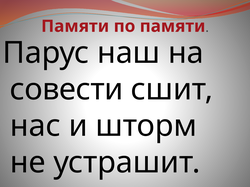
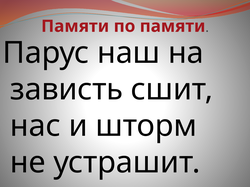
совести: совести -> зависть (66, 90)
